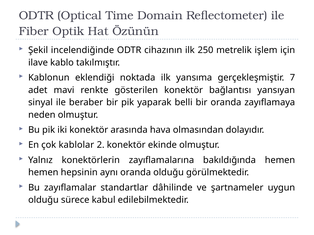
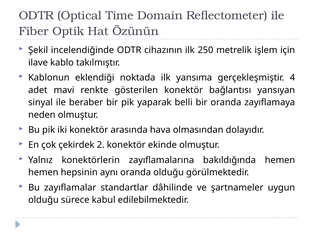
7: 7 -> 4 (292, 78)
kablolar: kablolar -> çekirdek (76, 145)
